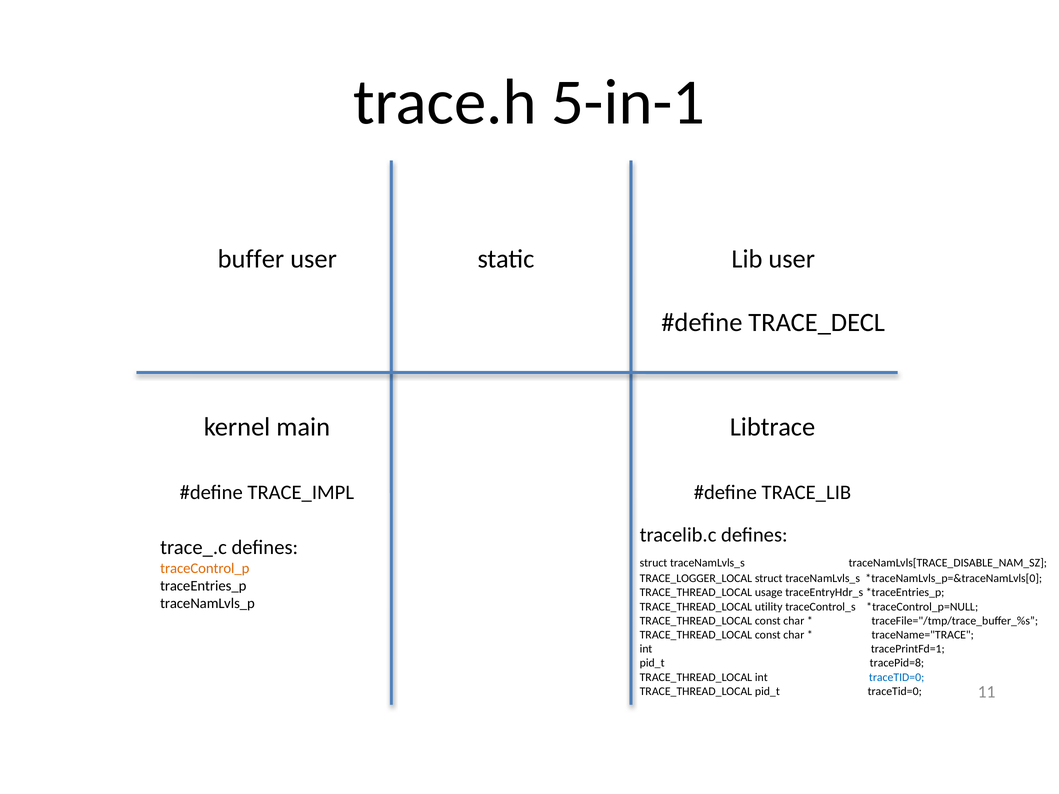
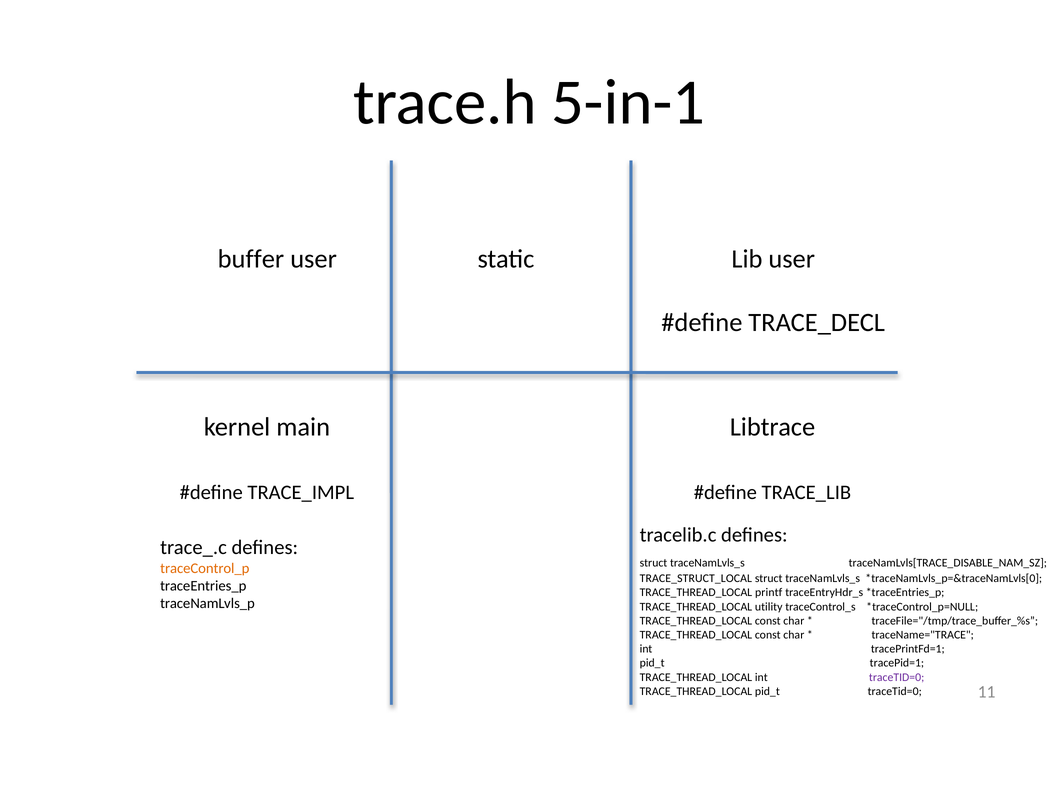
TRACE_LOGGER_LOCAL: TRACE_LOGGER_LOCAL -> TRACE_STRUCT_LOCAL (696, 579)
usage: usage -> printf (769, 593)
tracePid=8: tracePid=8 -> tracePid=1 (897, 663)
traceTID=0 colour: blue -> purple (897, 677)
